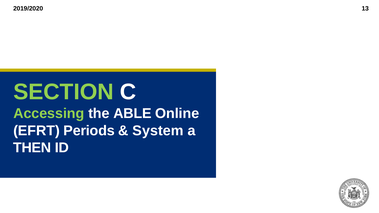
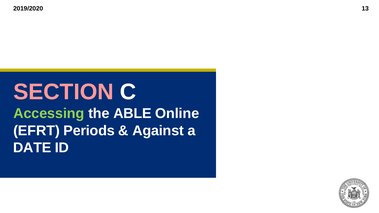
SECTION colour: light green -> pink (63, 92)
System: System -> Against (158, 131)
THEN: THEN -> DATE (32, 148)
